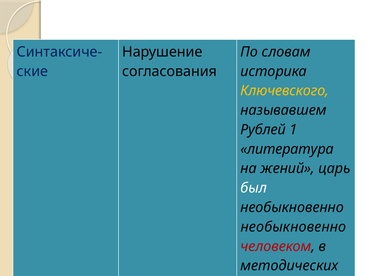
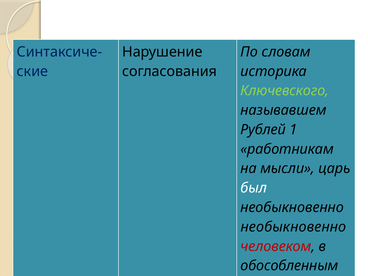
Ключевского colour: yellow -> light green (285, 91)
литература: литература -> работникам (287, 149)
жений: жений -> мысли (287, 169)
методических: методических -> обособленным (289, 266)
